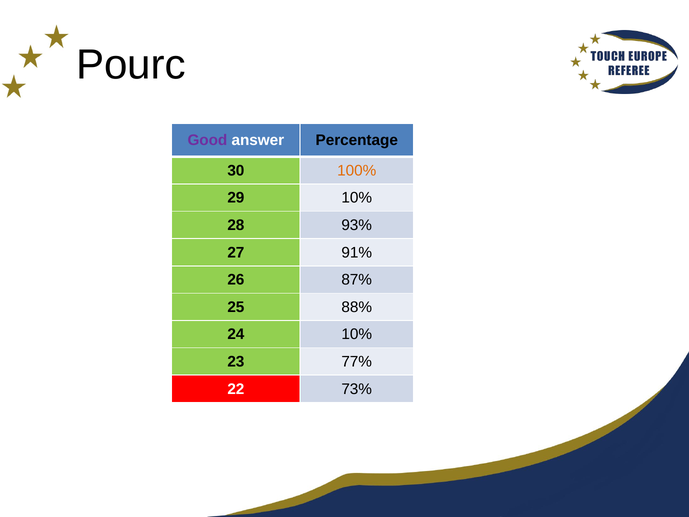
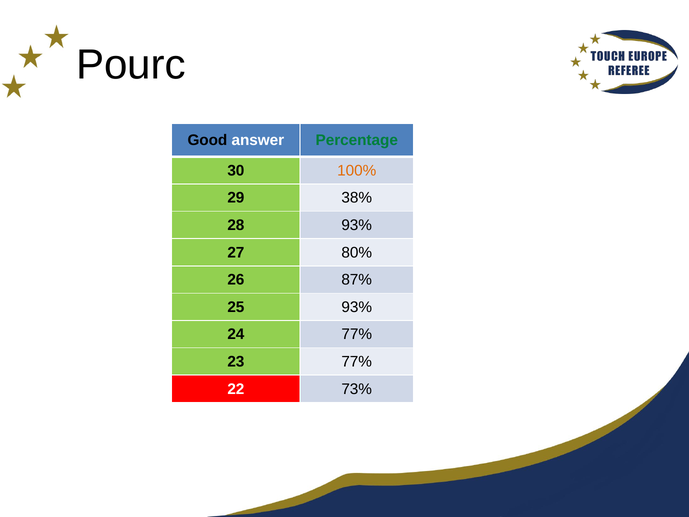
Good colour: purple -> black (207, 140)
Percentage colour: black -> green (357, 140)
29 10%: 10% -> 38% (357, 198)
91%: 91% -> 80% (357, 252)
25 88%: 88% -> 93% (357, 307)
24 10%: 10% -> 77% (357, 334)
